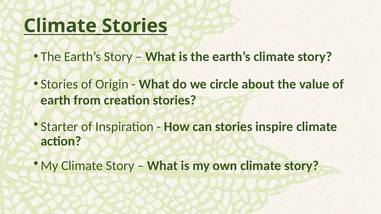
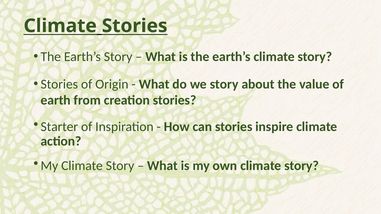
we circle: circle -> story (224, 84)
